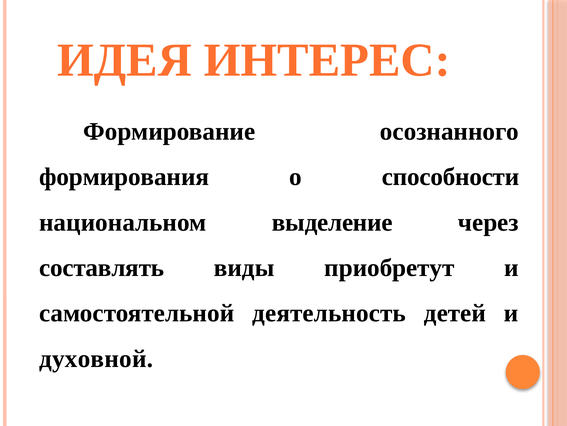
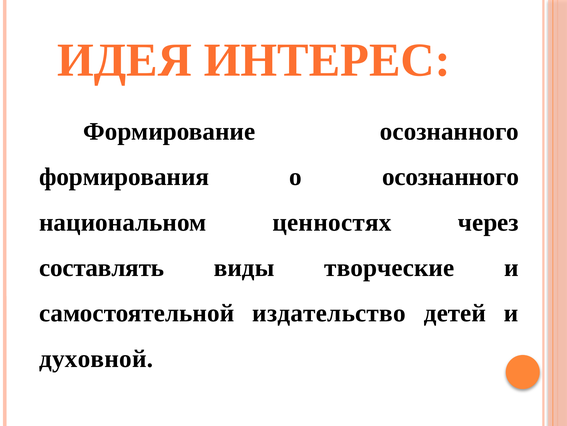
о способности: способности -> осознанного (451, 177)
выделение: выделение -> ценностях (332, 222)
приобретут: приобретут -> творческие (389, 267)
деятельность: деятельность -> издательство (329, 313)
